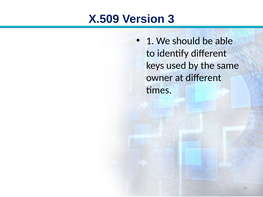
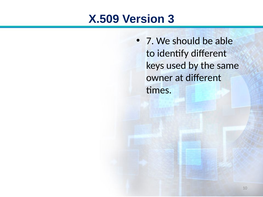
1: 1 -> 7 (150, 41)
